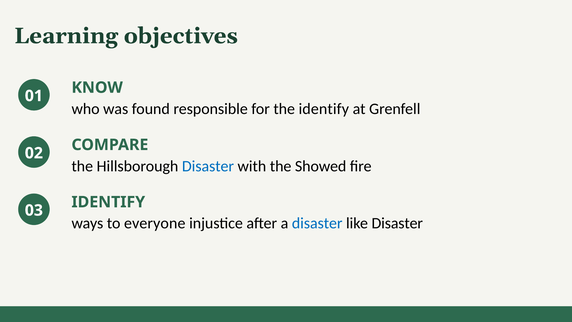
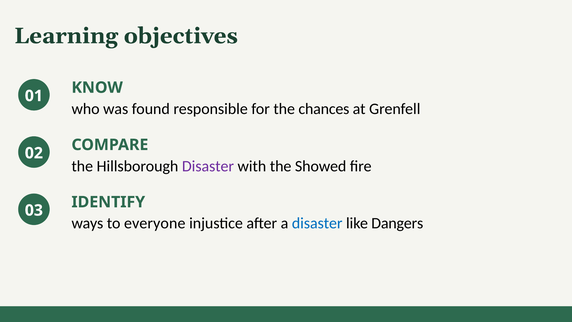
the identify: identify -> chances (324, 109)
Disaster colour: blue -> purple (208, 166)
like Disaster: Disaster -> Dangers (397, 223)
